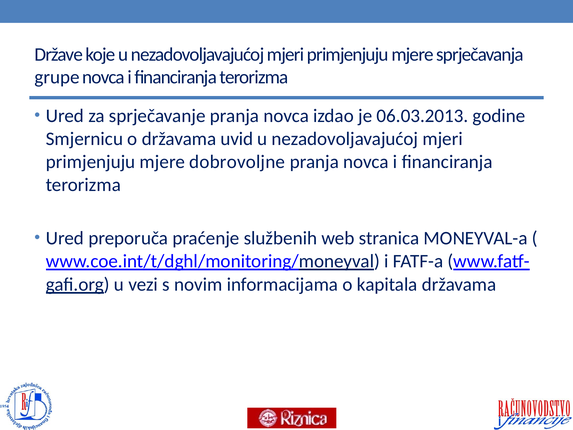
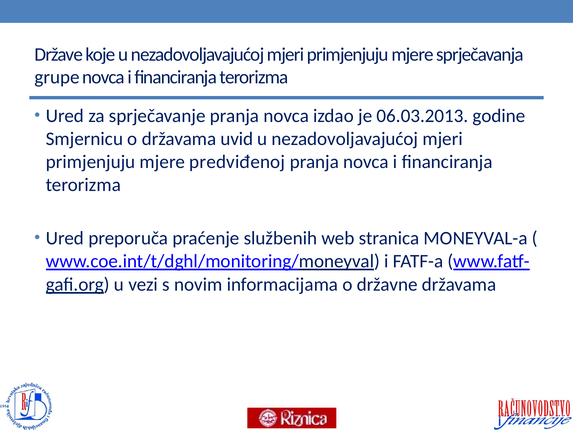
dobrovoljne: dobrovoljne -> predviđenoj (237, 162)
kapitala: kapitala -> državne (387, 284)
